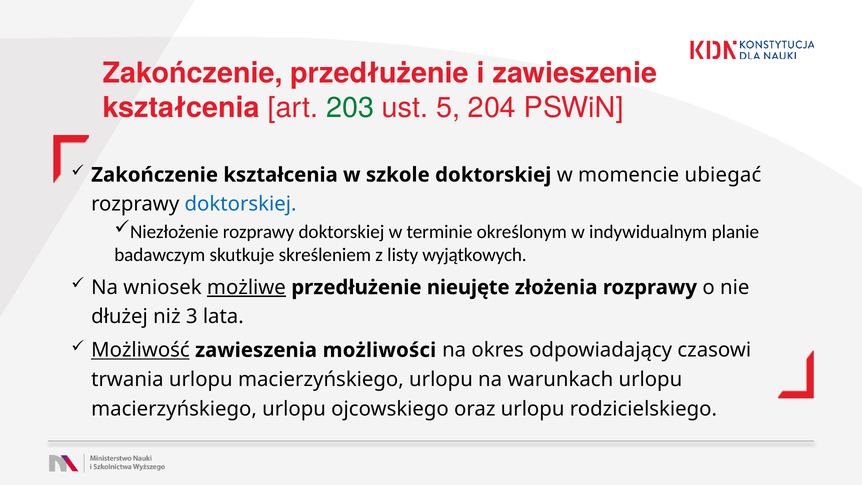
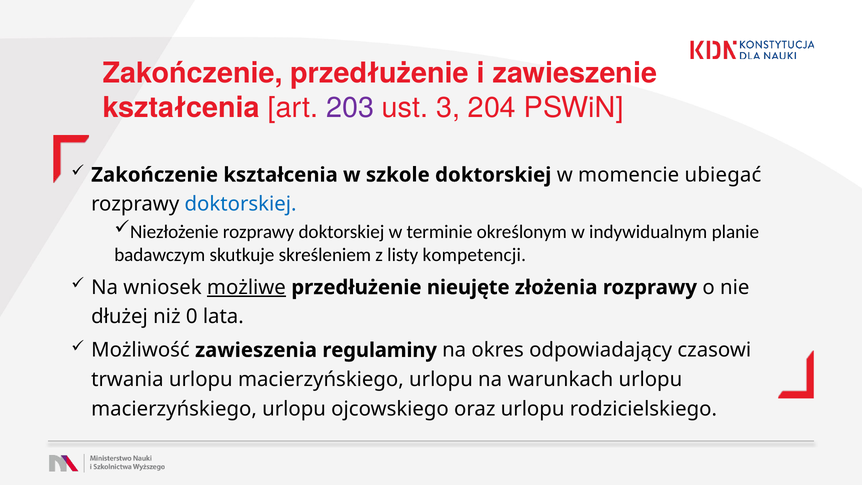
203 colour: green -> purple (350, 108)
5: 5 -> 3 (448, 108)
wyjątkowych: wyjątkowych -> kompetencji (474, 255)
3: 3 -> 0 (192, 317)
Możliwość underline: present -> none (140, 350)
możliwości: możliwości -> regulaminy (380, 350)
